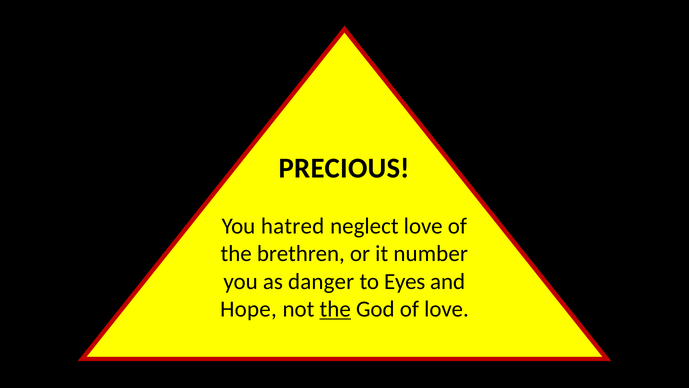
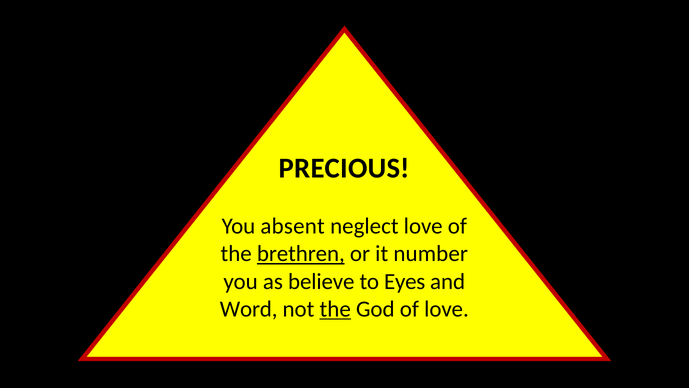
hatred: hatred -> absent (293, 226)
brethren underline: none -> present (301, 254)
danger: danger -> believe (321, 281)
Hope: Hope -> Word (249, 309)
